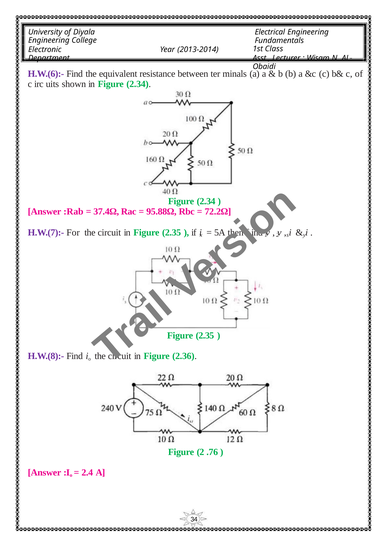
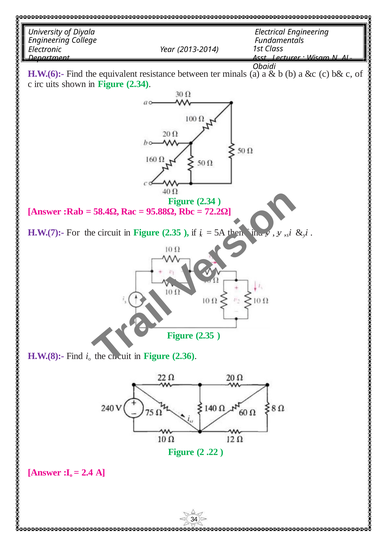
37.4Ω: 37.4Ω -> 58.4Ω (106, 212)
.76: .76 -> .22 (212, 452)
